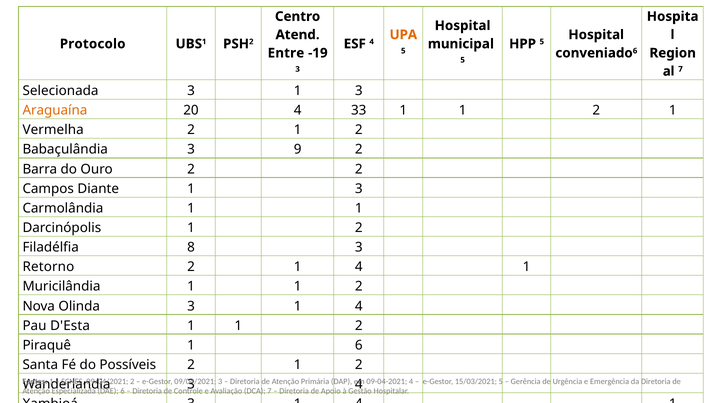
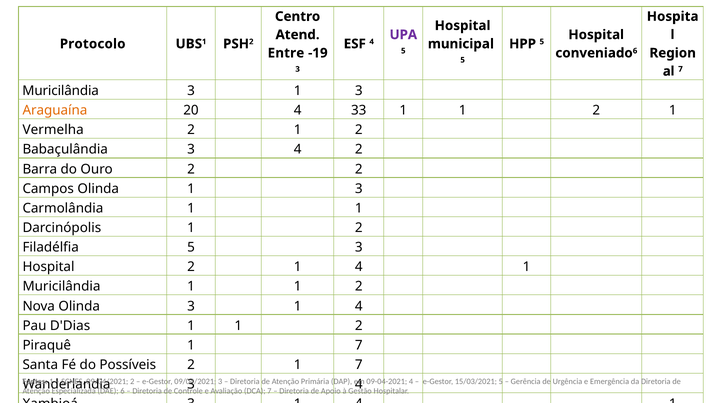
UPA colour: orange -> purple (403, 35)
Selecionada: Selecionada -> Muricilândia (61, 91)
Babaçulândia 3 9: 9 -> 4 (298, 150)
Campos Diante: Diante -> Olinda (98, 189)
Filadélfia 8: 8 -> 5 (191, 248)
Retorno: Retorno -> Hospital (49, 267)
D'Esta: D'Esta -> D'Dias (70, 326)
Piraquê 1 6: 6 -> 7 (359, 345)
2: 2 -> 7 (359, 365)
